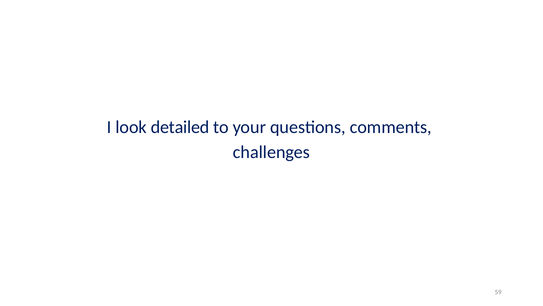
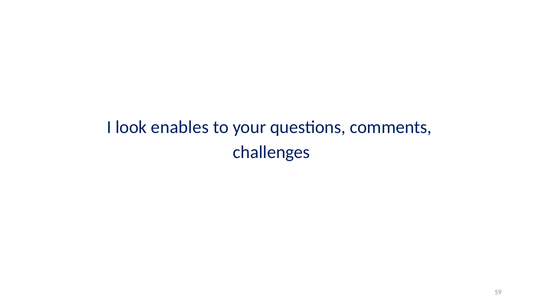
detailed: detailed -> enables (180, 127)
